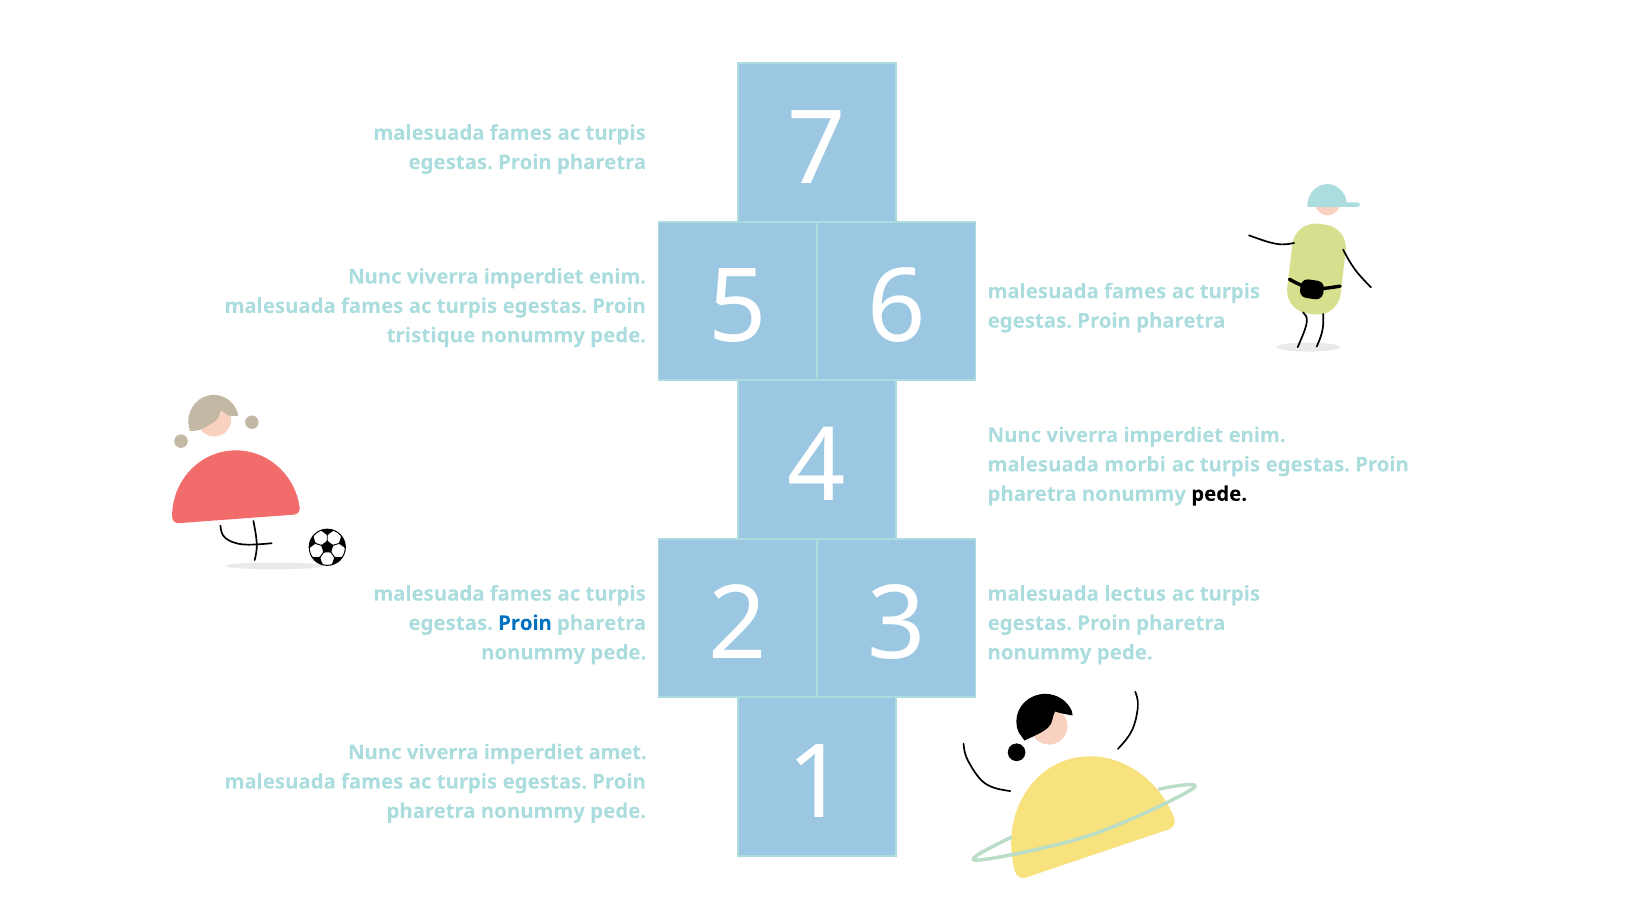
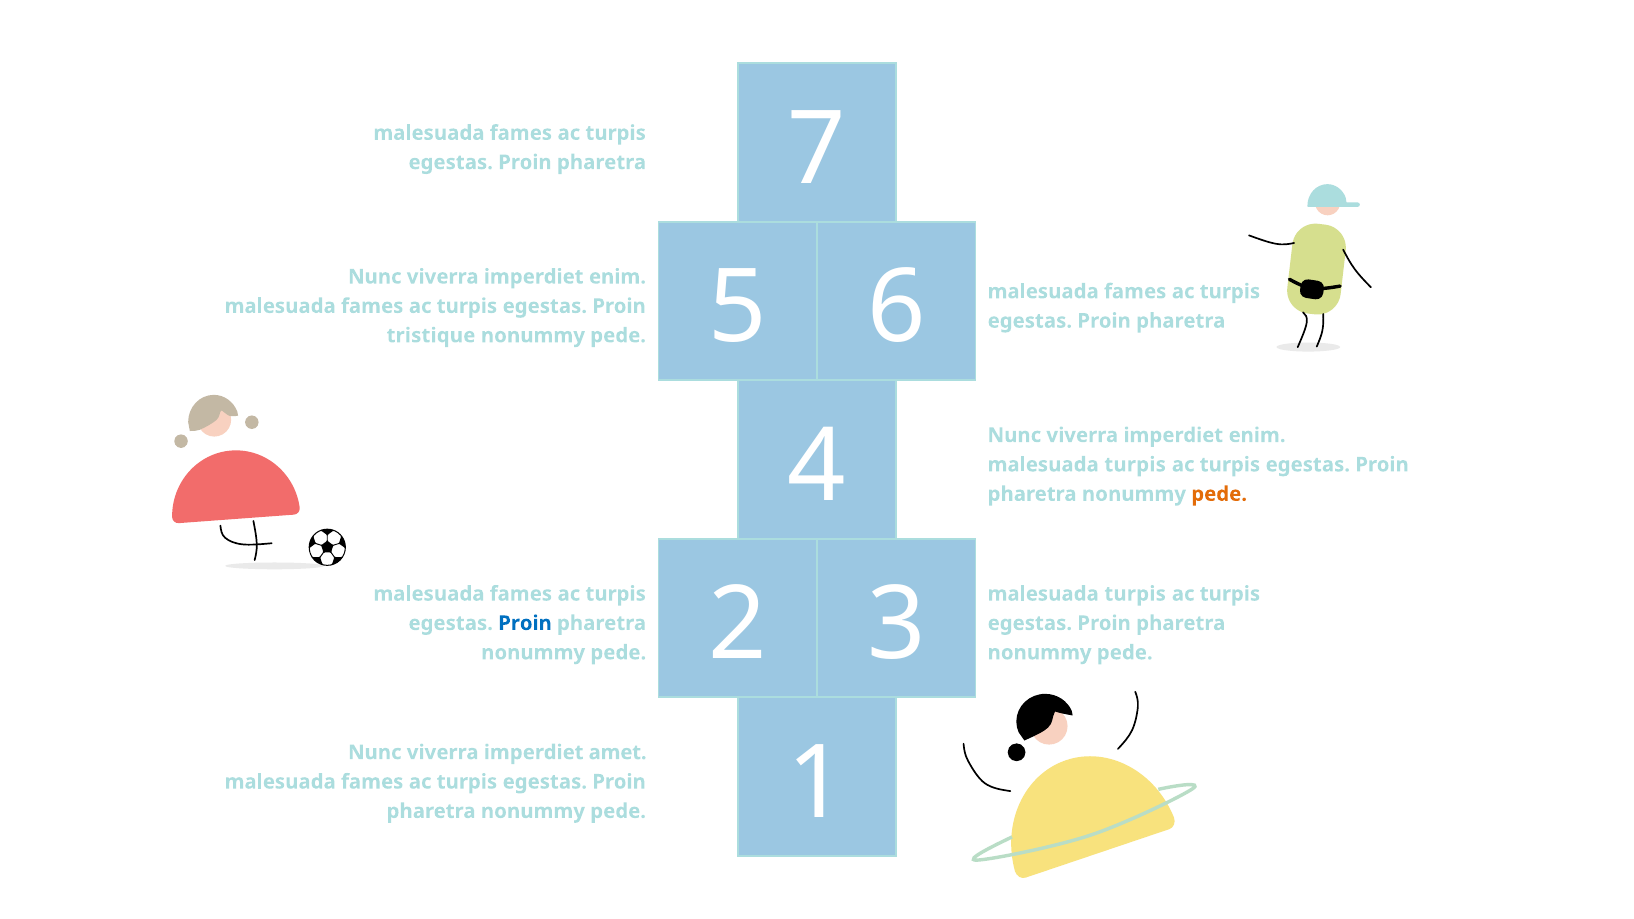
morbi: morbi -> turpis (1135, 465)
pede colour: black -> orange (1219, 494)
lectus: lectus -> turpis (1135, 594)
